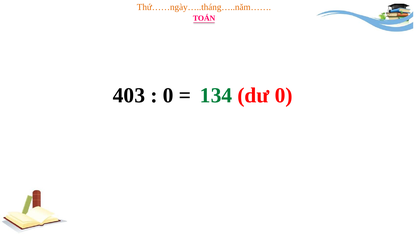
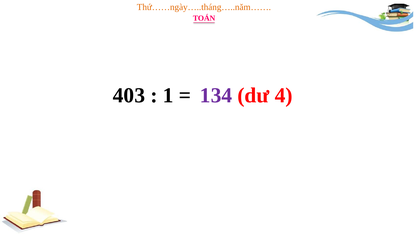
0: 0 -> 1 (168, 95)
134 colour: green -> purple (216, 95)
dư 0: 0 -> 4 (284, 95)
